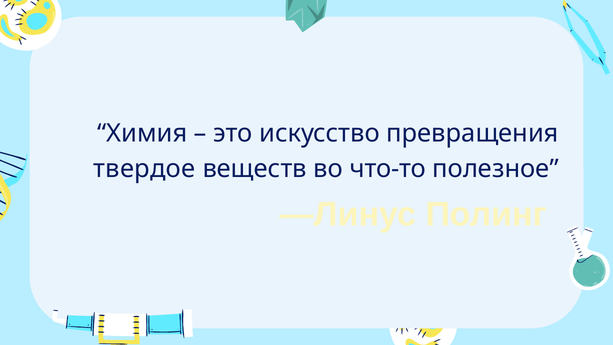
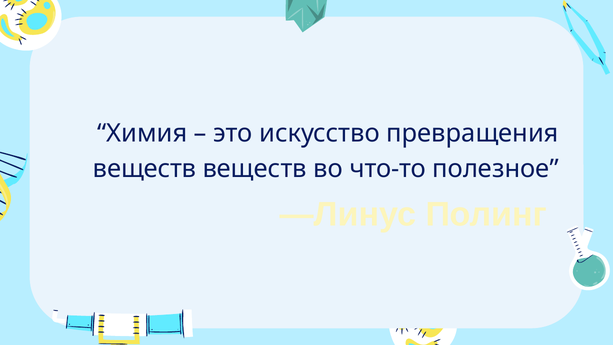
твердое: твердое -> веществ (145, 169)
